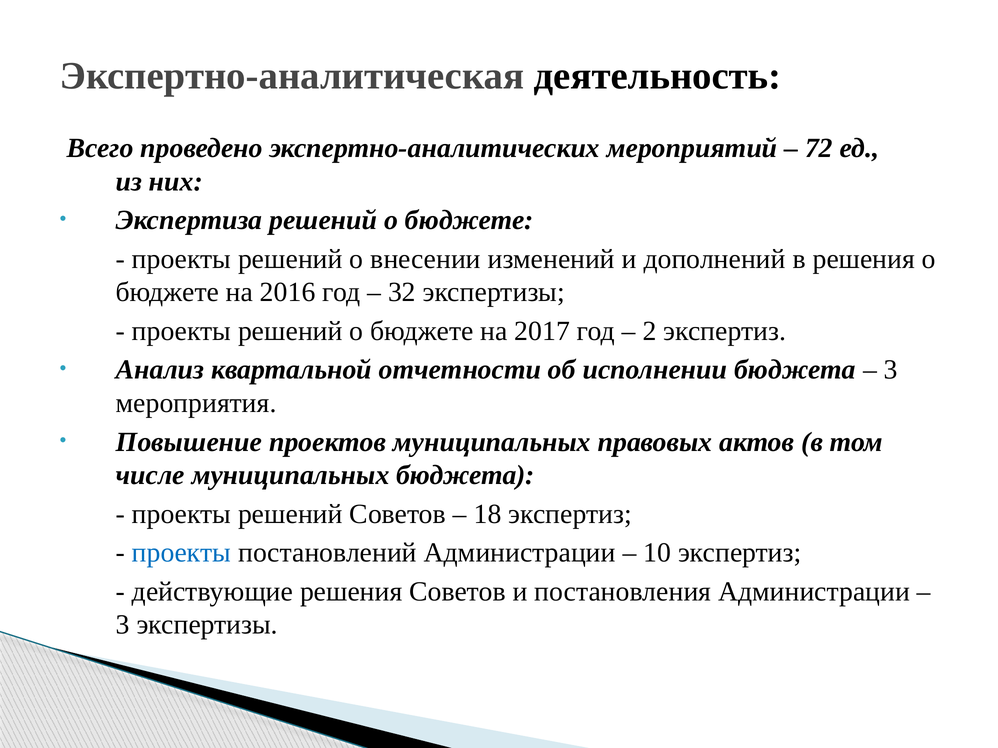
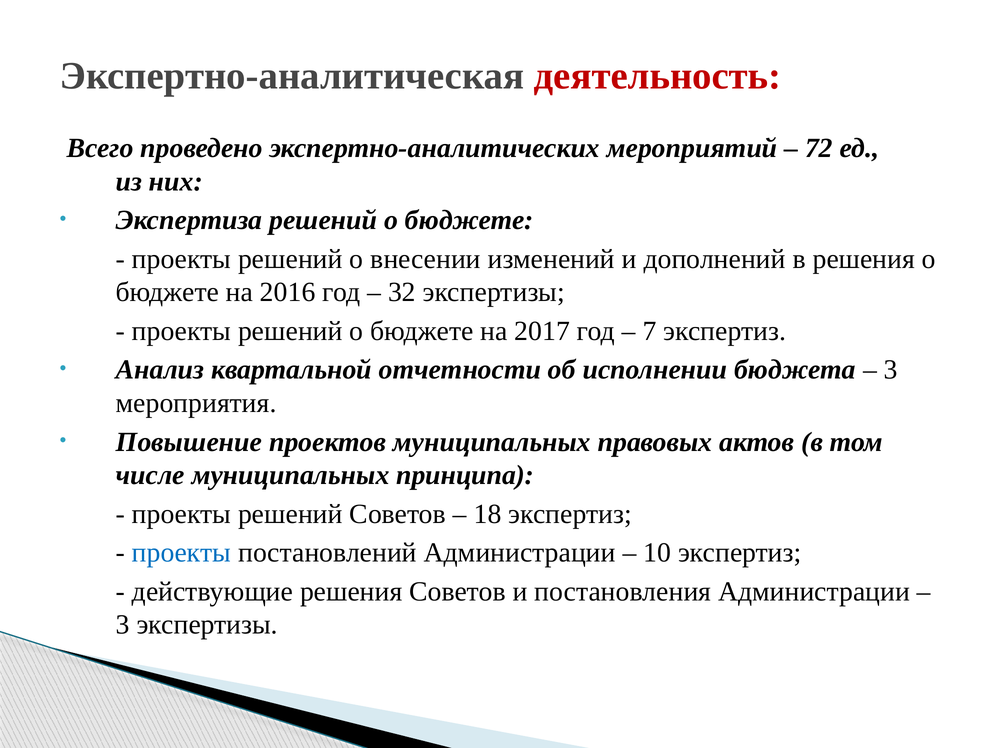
деятельность colour: black -> red (658, 76)
2: 2 -> 7 (650, 331)
муниципальных бюджета: бюджета -> принципа (465, 475)
